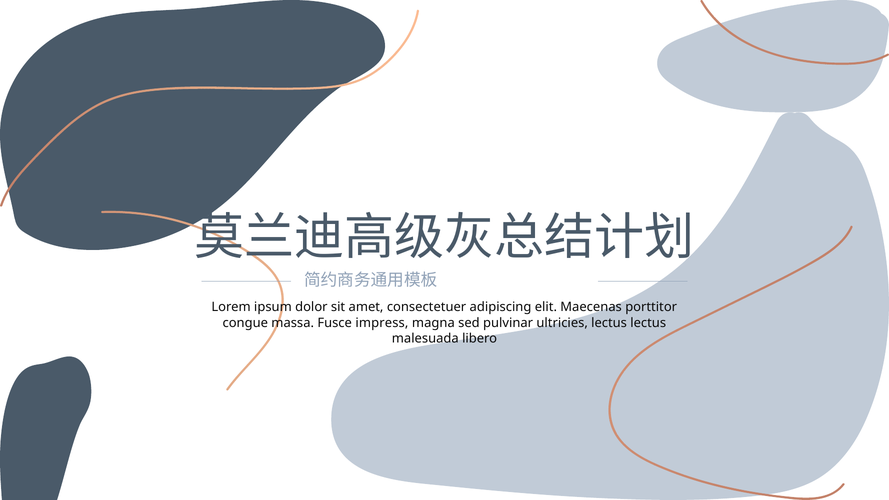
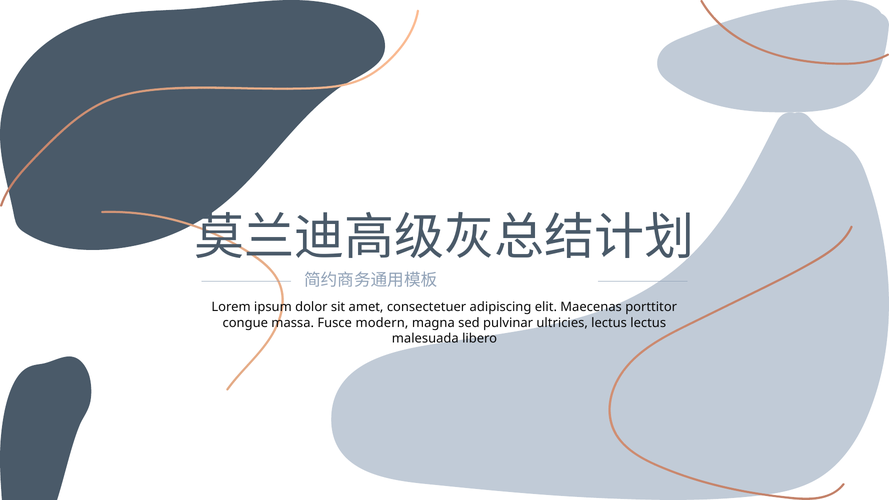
impress: impress -> modern (382, 323)
